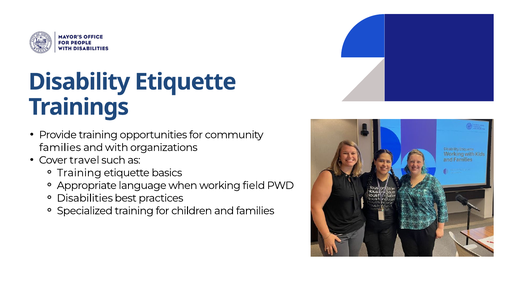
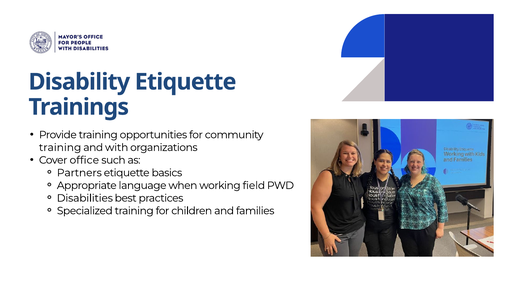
families: families -> training (60, 148)
travel: travel -> office (84, 160)
Training: Training -> Partners (79, 173)
